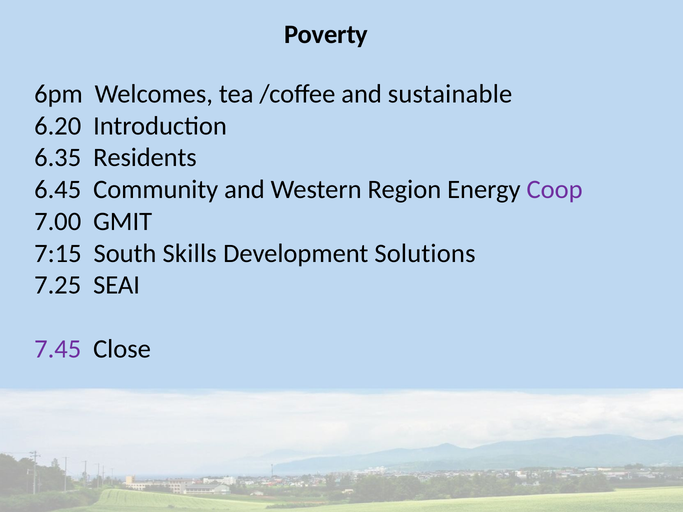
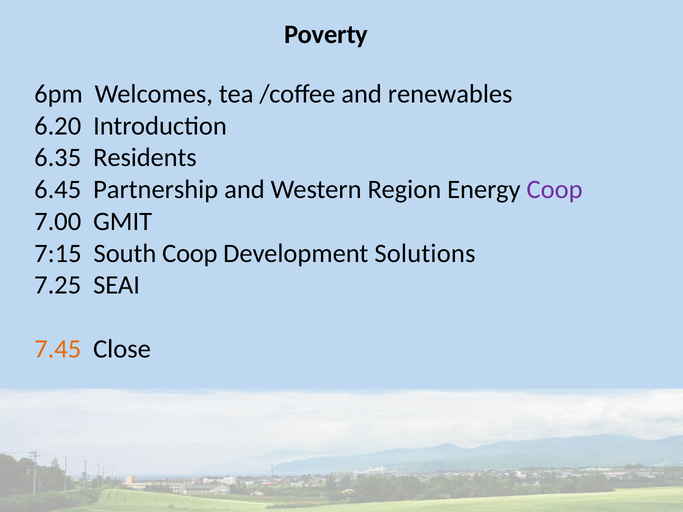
sustainable: sustainable -> renewables (450, 94)
Community: Community -> Partnership (156, 190)
South Skills: Skills -> Coop (190, 253)
7.45 colour: purple -> orange (58, 349)
